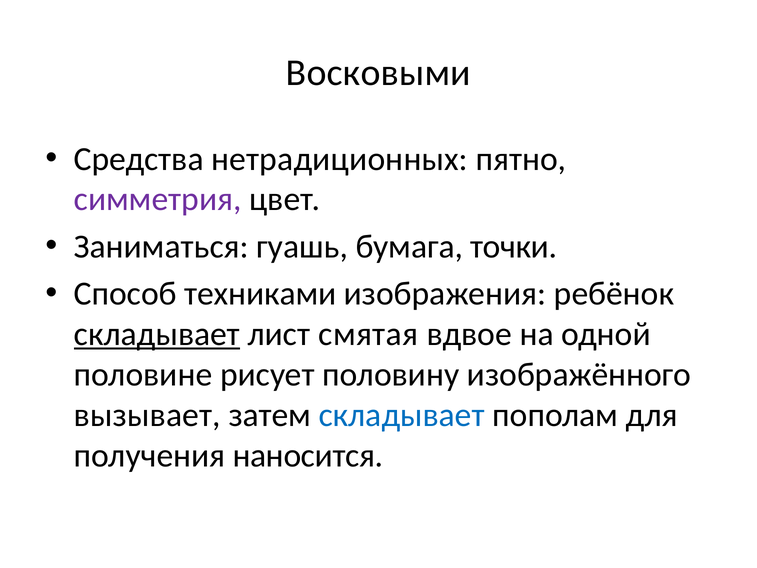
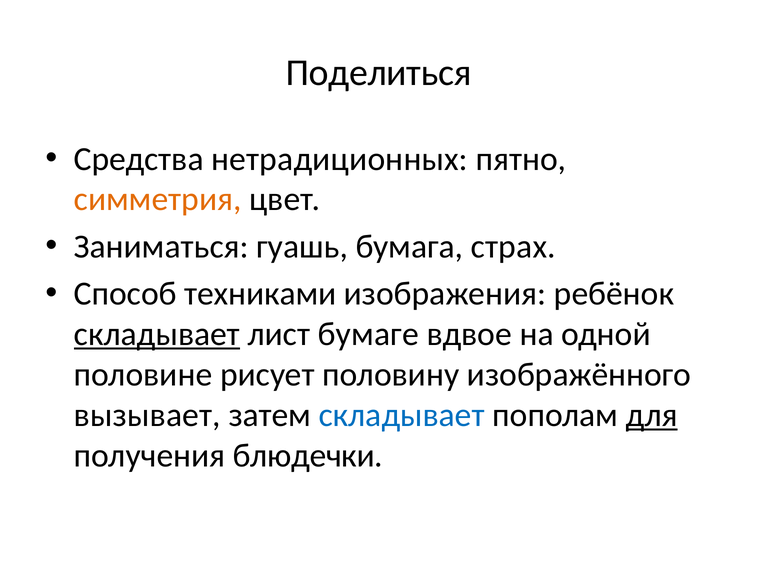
Восковыми: Восковыми -> Поделиться (379, 73)
симметрия colour: purple -> orange (158, 199)
точки: точки -> страх (513, 246)
смятая: смятая -> бумаге (368, 334)
для underline: none -> present (652, 415)
наносится: наносится -> блюдечки (308, 455)
